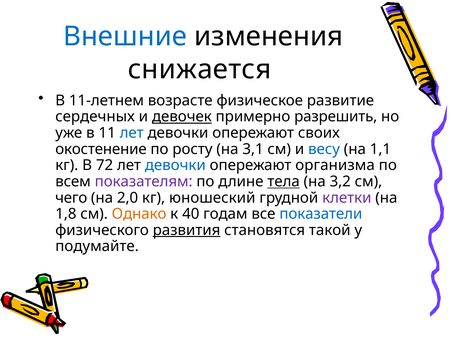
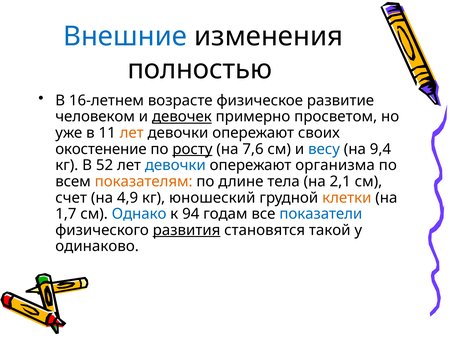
снижается: снижается -> полностью (200, 70)
11-летнем: 11-летнем -> 16-летнем (106, 100)
сердечных: сердечных -> человеком (95, 117)
разрешить: разрешить -> просветом (336, 117)
лет colour: blue -> orange (132, 133)
росту underline: none -> present (192, 149)
3,1: 3,1 -> 7,6 (253, 149)
1,1: 1,1 -> 9,4 (380, 149)
72: 72 -> 52 (105, 165)
показателям colour: purple -> orange (144, 182)
тела underline: present -> none (284, 182)
3,2: 3,2 -> 2,1 (340, 182)
чего: чего -> счет (71, 198)
2,0: 2,0 -> 4,9 (128, 198)
клетки colour: purple -> orange (347, 198)
1,8: 1,8 -> 1,7 (66, 214)
Однако colour: orange -> blue (139, 214)
40: 40 -> 94 (191, 214)
подумайте: подумайте -> одинаково (97, 247)
